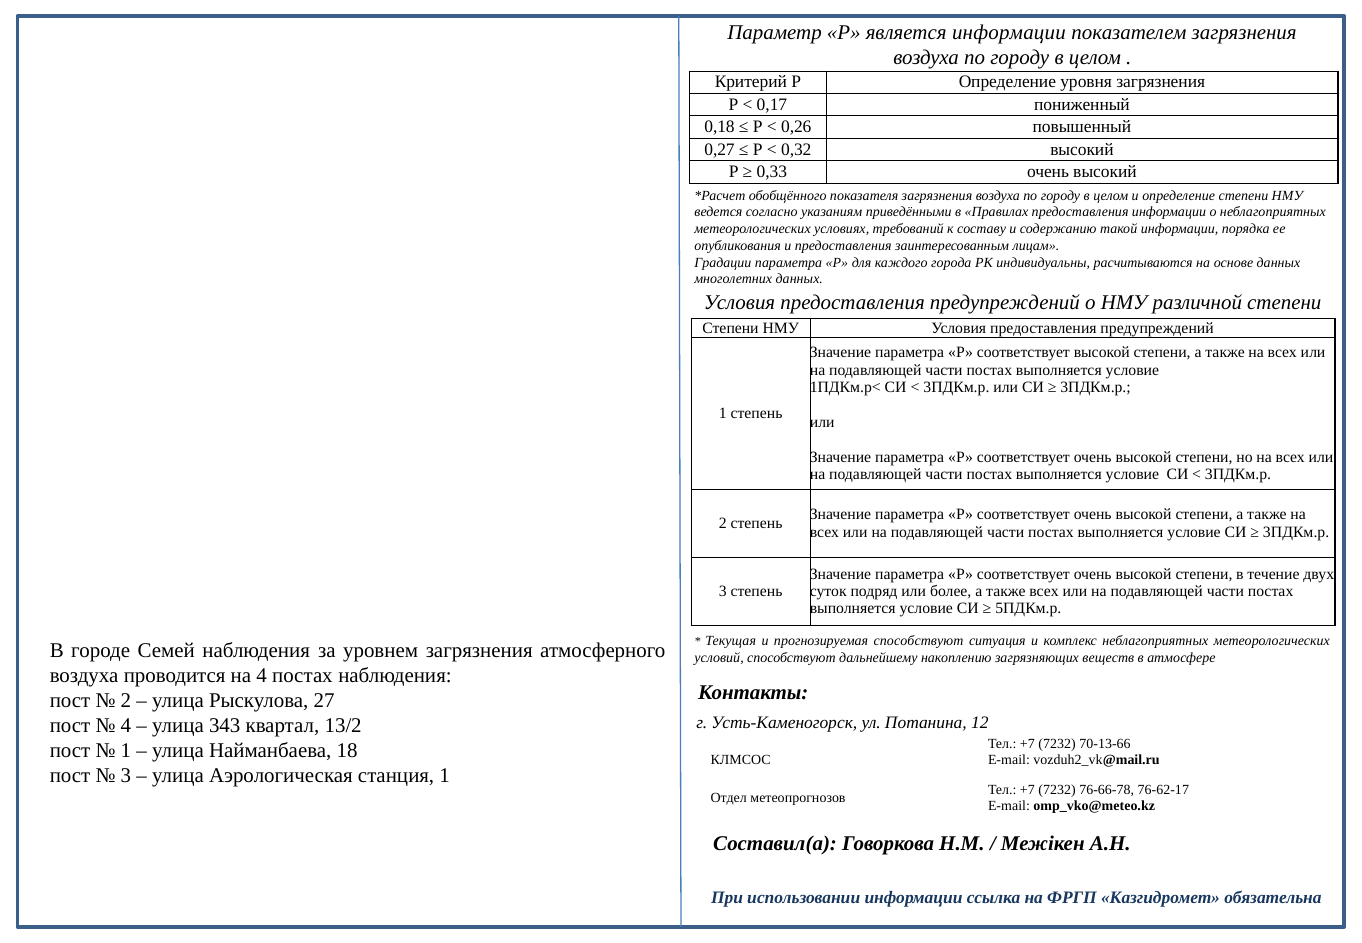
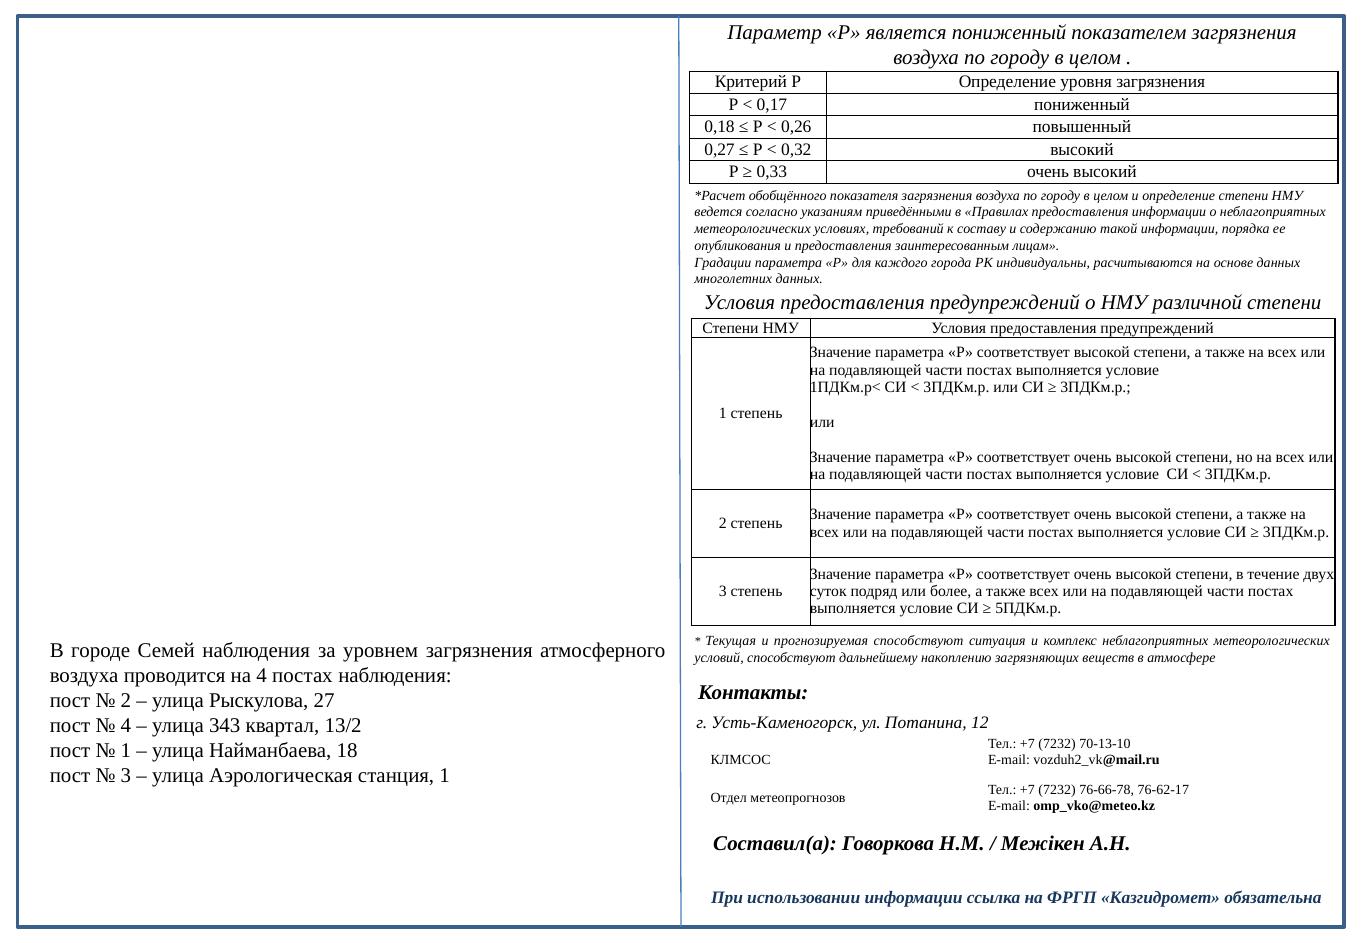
является информации: информации -> пониженный (1009, 33)
70-13-66: 70-13-66 -> 70-13-10 (1105, 744)
